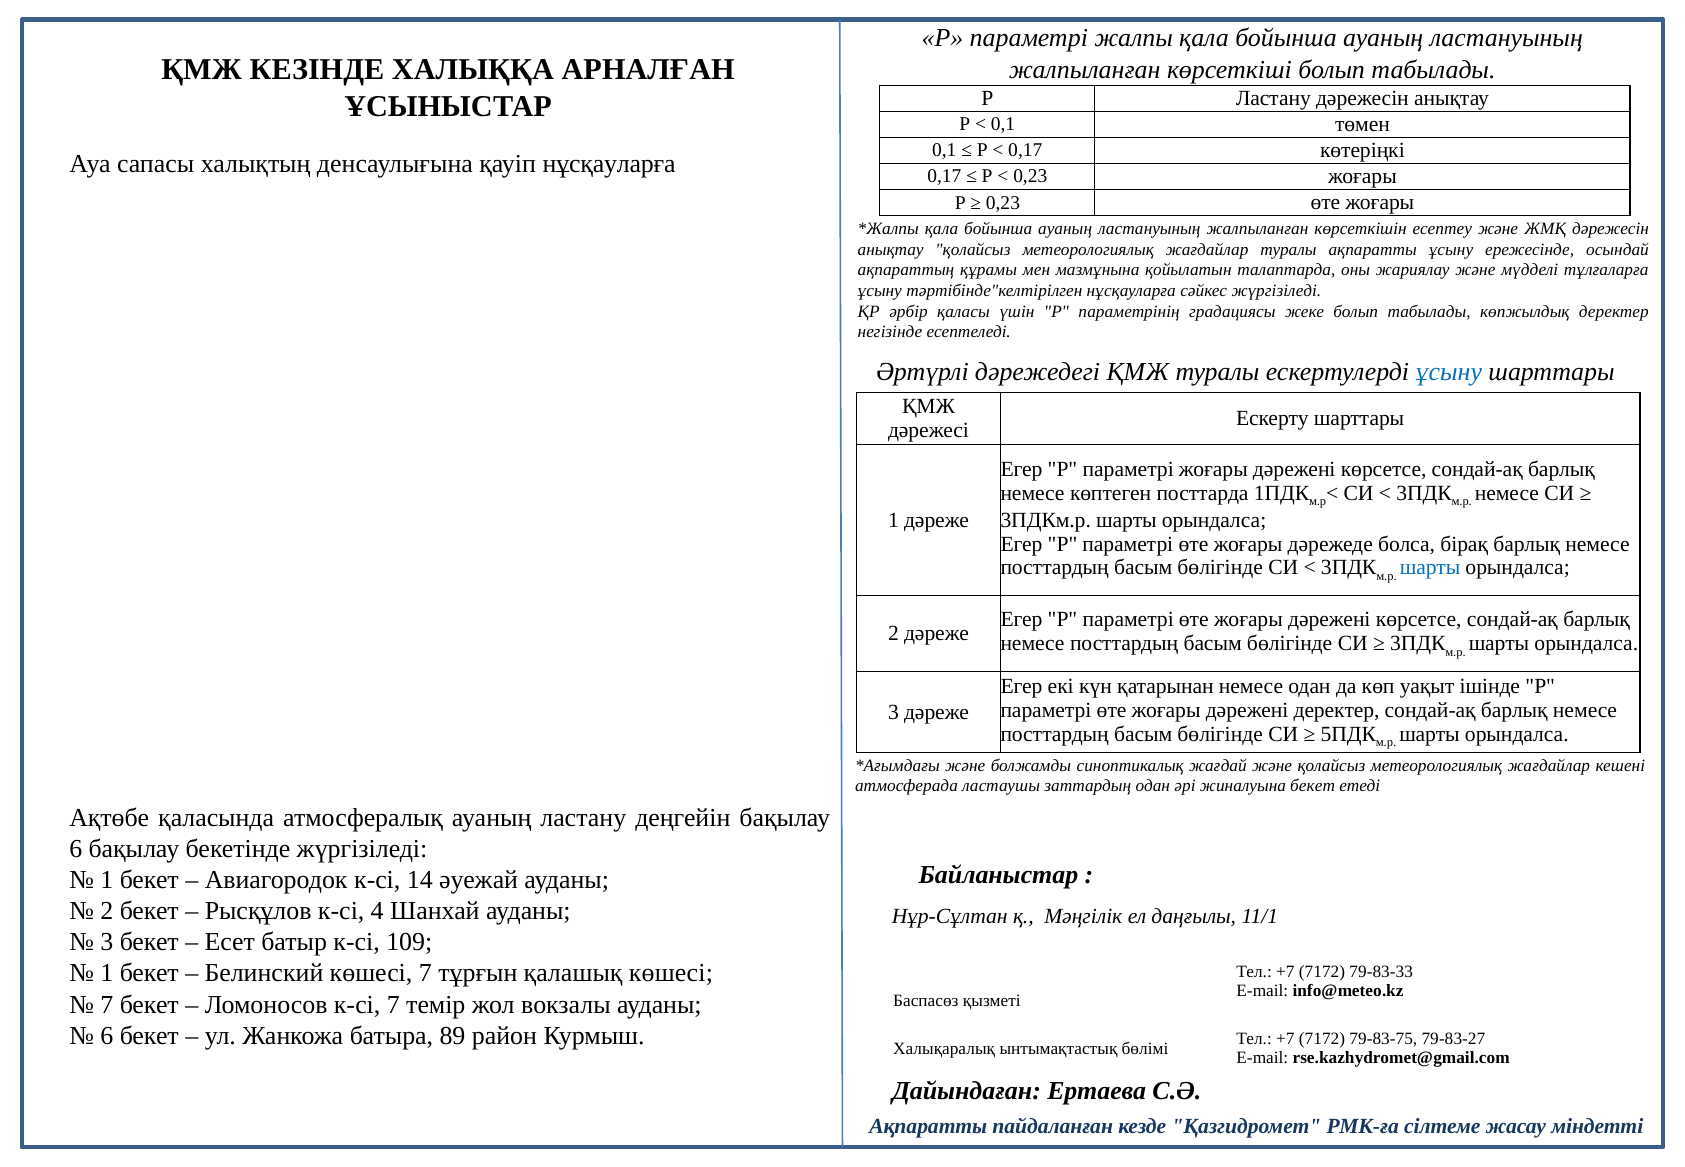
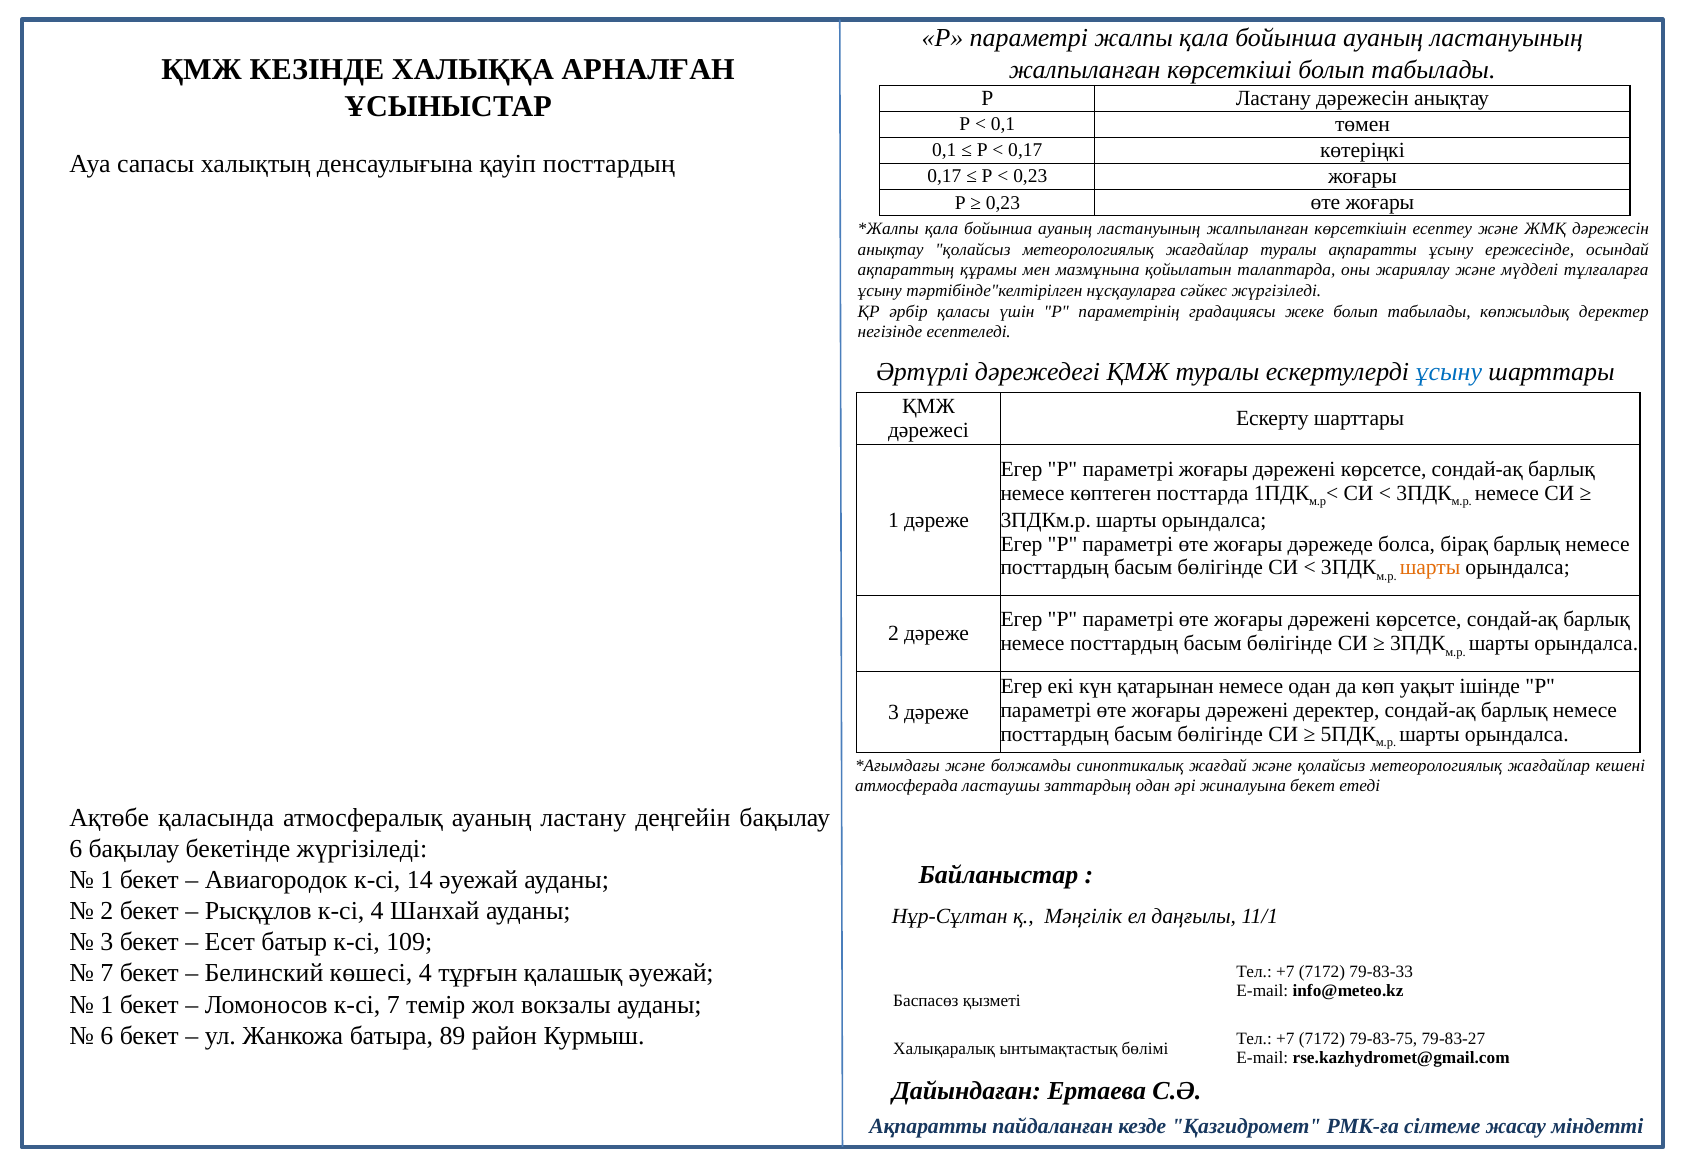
қауіп нұсқауларға: нұсқауларға -> посттардың (609, 164)
шарты colour: blue -> orange (1430, 568)
1: 1 -> 7 (107, 973)
көшесі 7: 7 -> 4 (425, 973)
қалашық көшесі: көшесі -> әуежай (671, 973)
7: 7 -> 1 (107, 1004)
